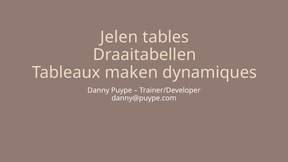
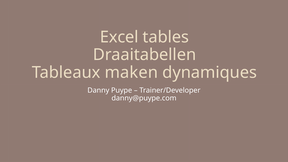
Jelen: Jelen -> Excel (119, 37)
